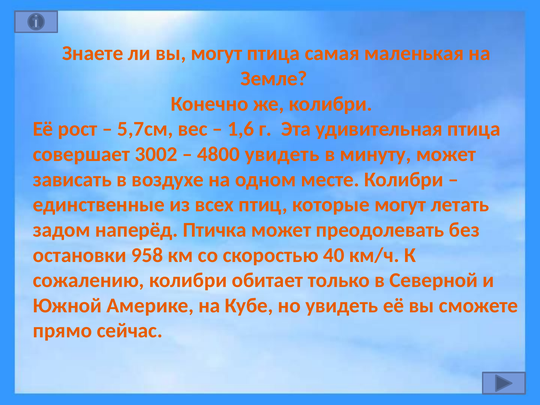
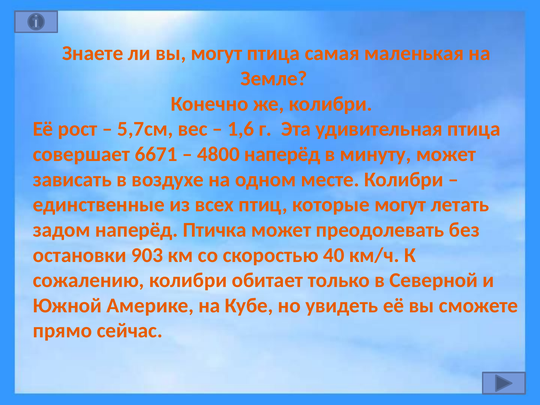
3002: 3002 -> 6671 (156, 154)
4800 увидеть: увидеть -> наперёд (282, 154)
958: 958 -> 903 (147, 255)
